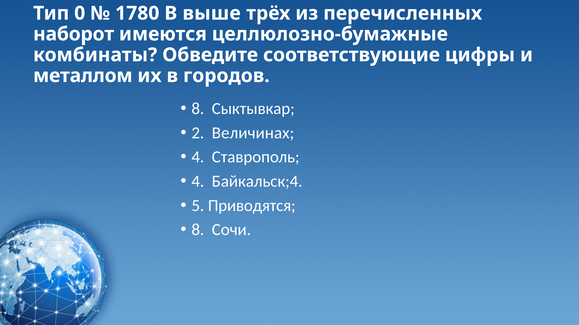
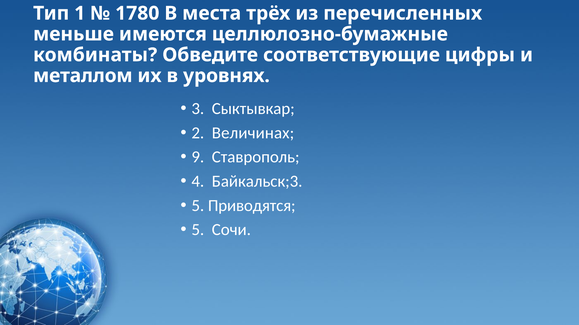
0: 0 -> 1 (80, 13)
выше: выше -> места (212, 13)
наборот: наборот -> меньше (74, 34)
городов: городов -> уровнях (226, 76)
8: 8 -> 3 (198, 109)
4: 4 -> 9 (198, 157)
Байкальск;4: Байкальск;4 -> Байкальск;3 (257, 182)
8: 8 -> 5 (198, 230)
